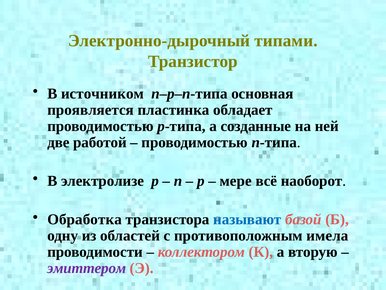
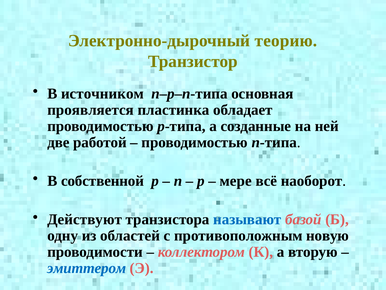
типами: типами -> теорию (286, 41)
электролизе: электролизе -> собственной (103, 181)
Обработка: Обработка -> Действуют (85, 219)
имела: имела -> новую (328, 235)
эмиттером colour: purple -> blue (87, 268)
